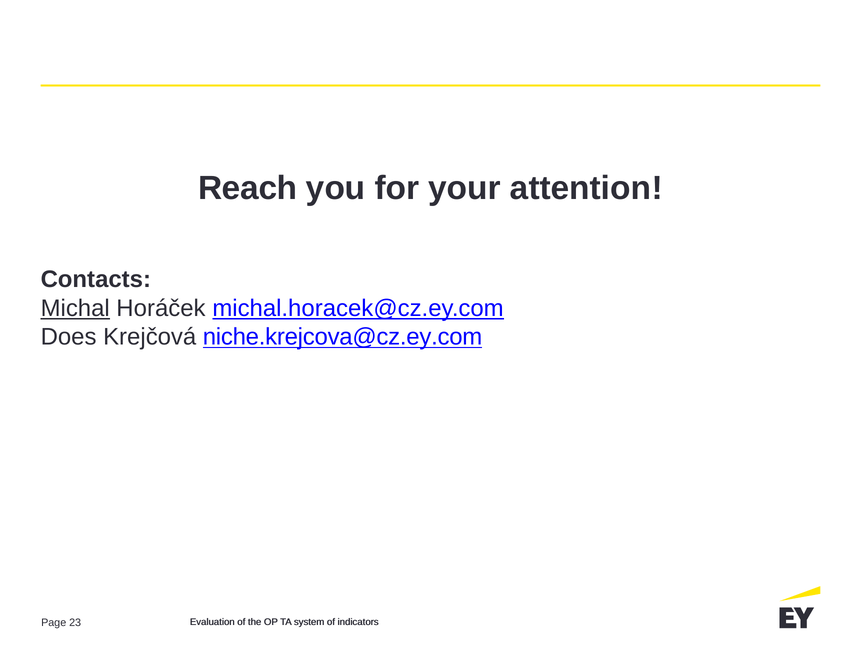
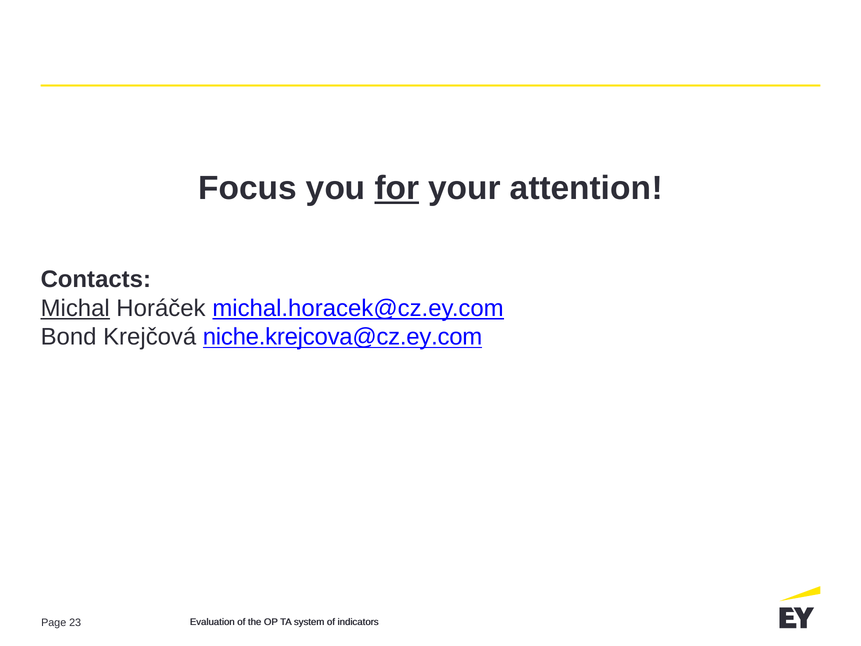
Reach: Reach -> Focus (248, 188)
for underline: none -> present (397, 188)
Does: Does -> Bond (69, 337)
